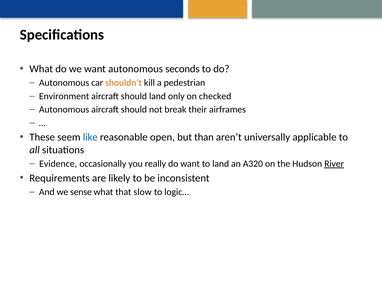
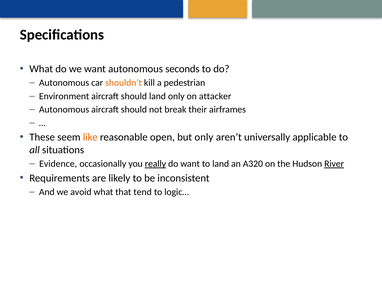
checked: checked -> attacker (215, 96)
like colour: blue -> orange (90, 137)
but than: than -> only (204, 137)
really underline: none -> present (155, 164)
sense: sense -> avoid (81, 192)
slow: slow -> tend (143, 192)
